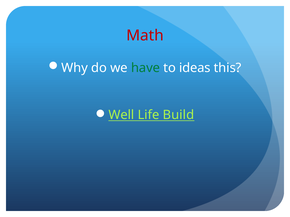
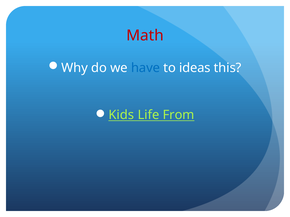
have colour: green -> blue (146, 68)
Well: Well -> Kids (121, 115)
Build: Build -> From (179, 115)
